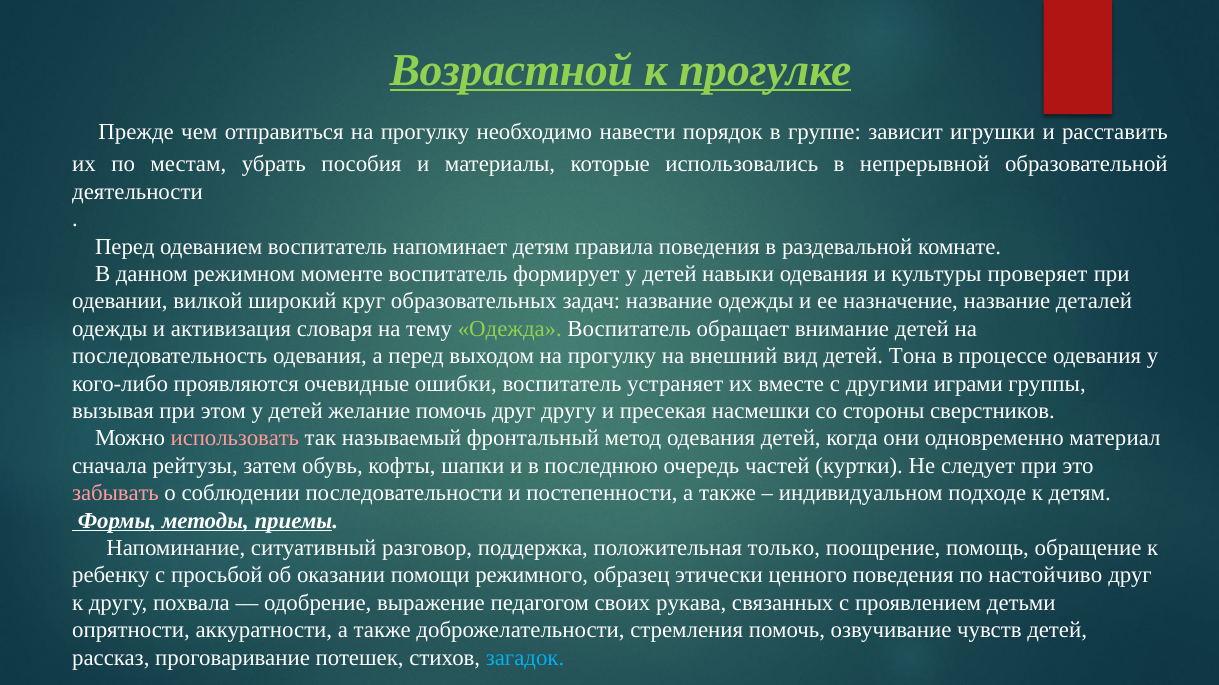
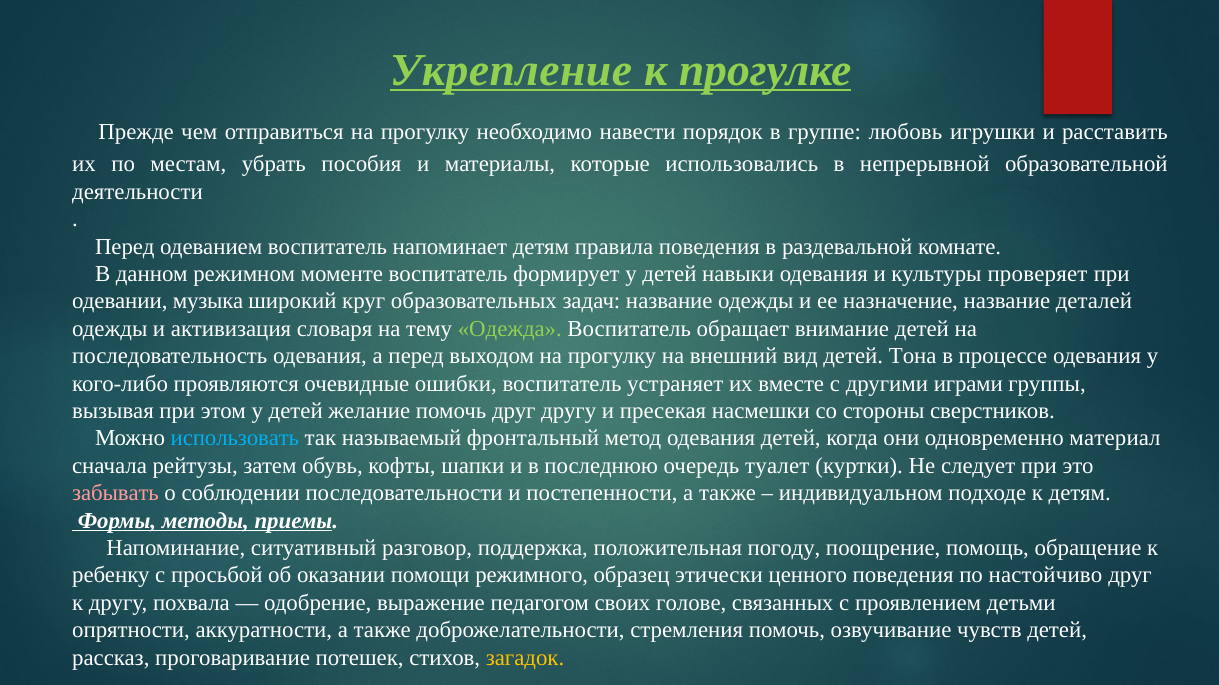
Возрастной: Возрастной -> Укрепление (511, 70)
зависит: зависит -> любовь (905, 132)
вилкой: вилкой -> музыка (208, 302)
использовать colour: pink -> light blue (235, 439)
частей: частей -> туалет (777, 466)
только: только -> погоду (784, 548)
рукава: рукава -> голове (691, 603)
загадок colour: light blue -> yellow (525, 658)
